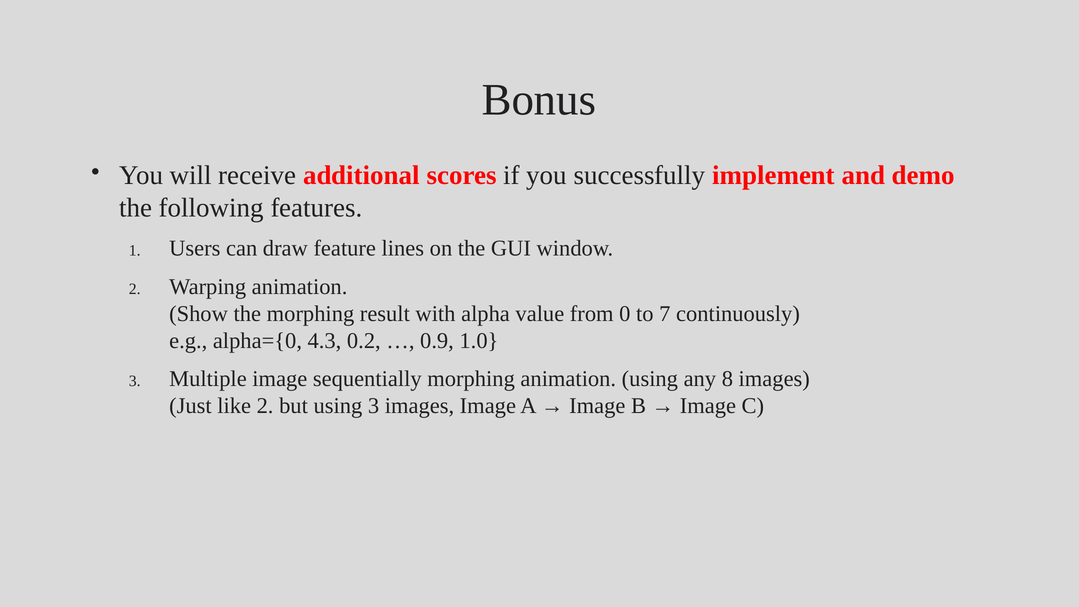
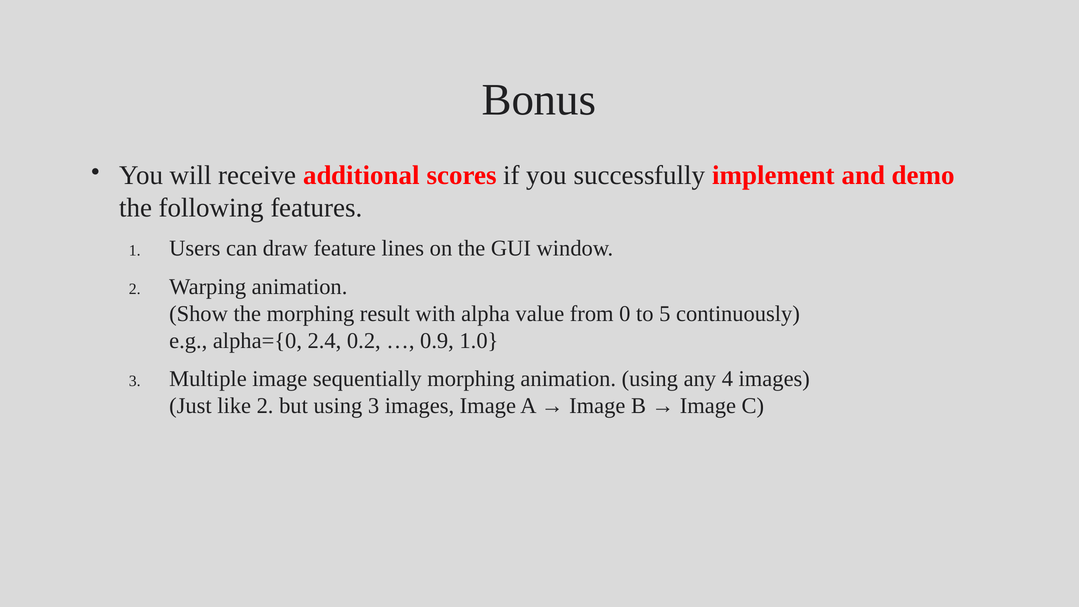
7: 7 -> 5 (665, 314)
4.3: 4.3 -> 2.4 (324, 341)
8: 8 -> 4 (727, 379)
